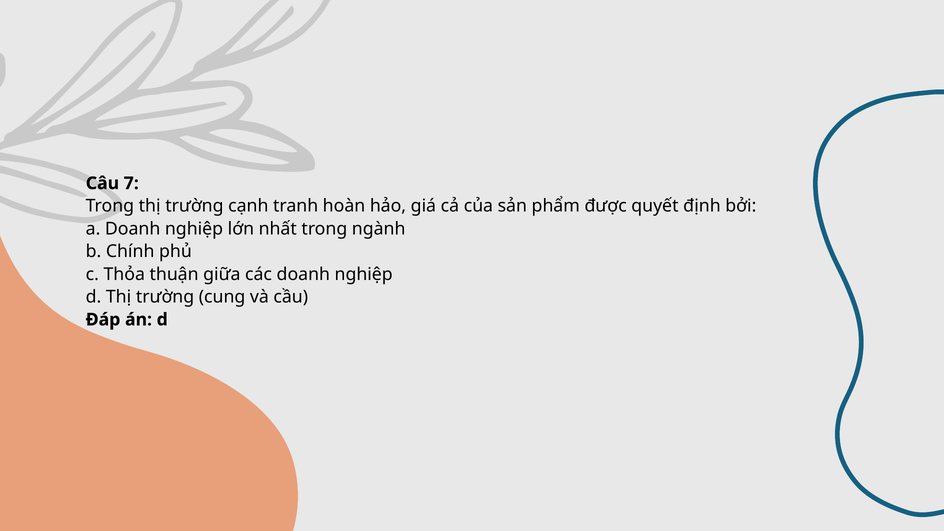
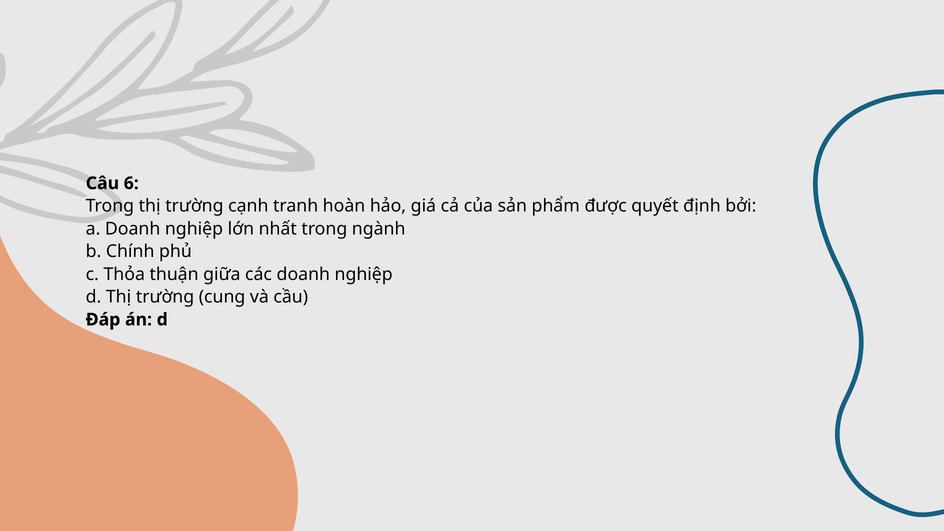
7: 7 -> 6 (131, 183)
